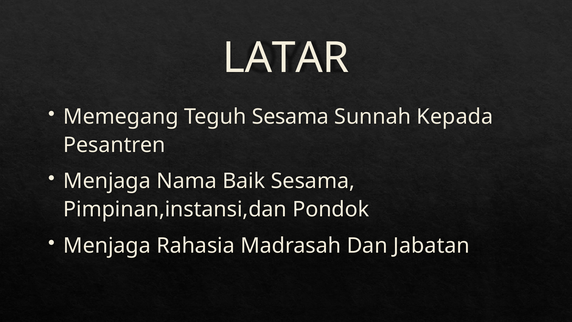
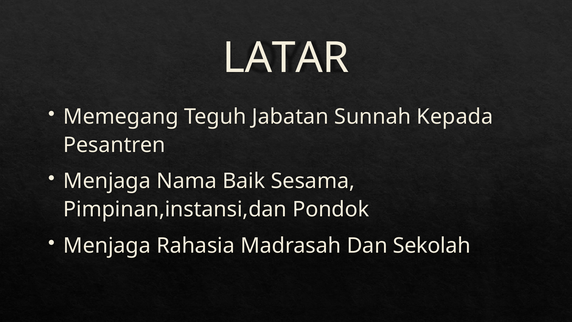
Teguh Sesama: Sesama -> Jabatan (290, 117)
Jabatan: Jabatan -> Sekolah (432, 245)
